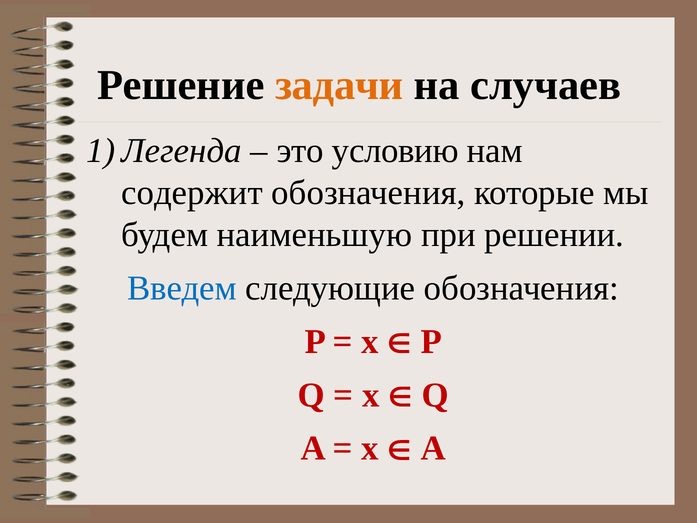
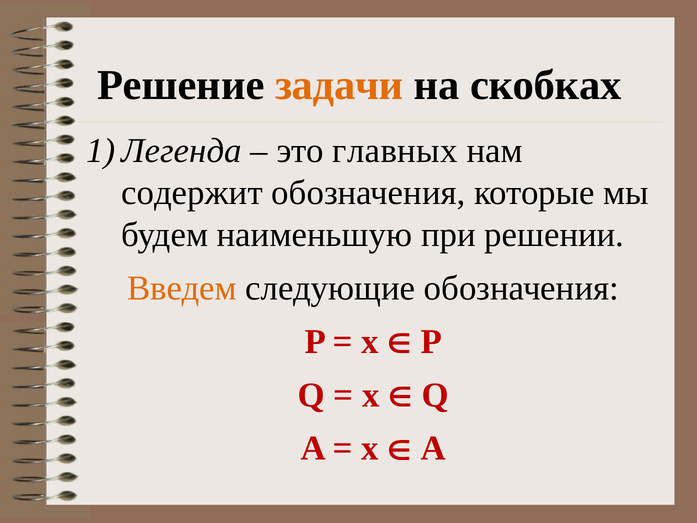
случаев: случаев -> скобках (546, 85)
условию: условию -> главных (395, 151)
Введем colour: blue -> orange (182, 288)
